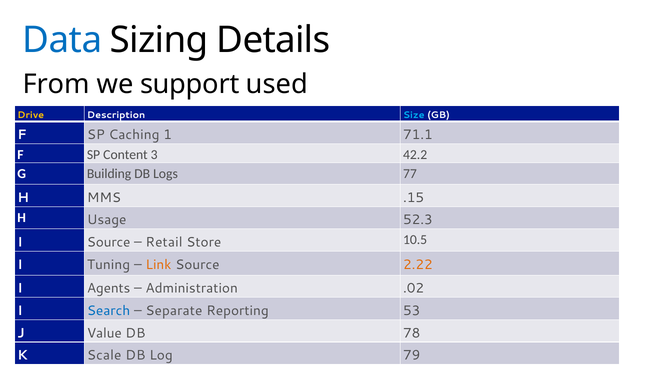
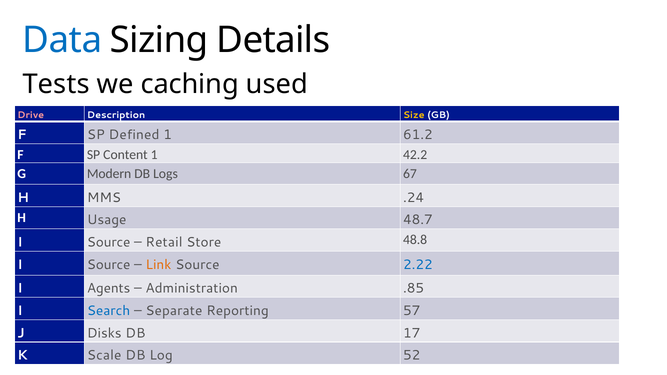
From: From -> Tests (56, 84)
support: support -> caching (190, 84)
Drive colour: yellow -> pink (31, 115)
Size colour: light blue -> yellow (414, 115)
Caching: Caching -> Defined (134, 135)
71.1: 71.1 -> 61.2 (418, 135)
Content 3: 3 -> 1 (154, 155)
Building: Building -> Modern (109, 174)
77: 77 -> 67 (410, 174)
.15: .15 -> .24 (414, 198)
52.3: 52.3 -> 48.7 (418, 220)
10.5: 10.5 -> 48.8 (415, 240)
Tuning: Tuning -> Source (109, 265)
2.22 colour: orange -> blue (418, 265)
.02: .02 -> .85 (414, 289)
53: 53 -> 57 (412, 311)
Value: Value -> Disks (104, 333)
78: 78 -> 17 (412, 333)
79: 79 -> 52 (412, 355)
